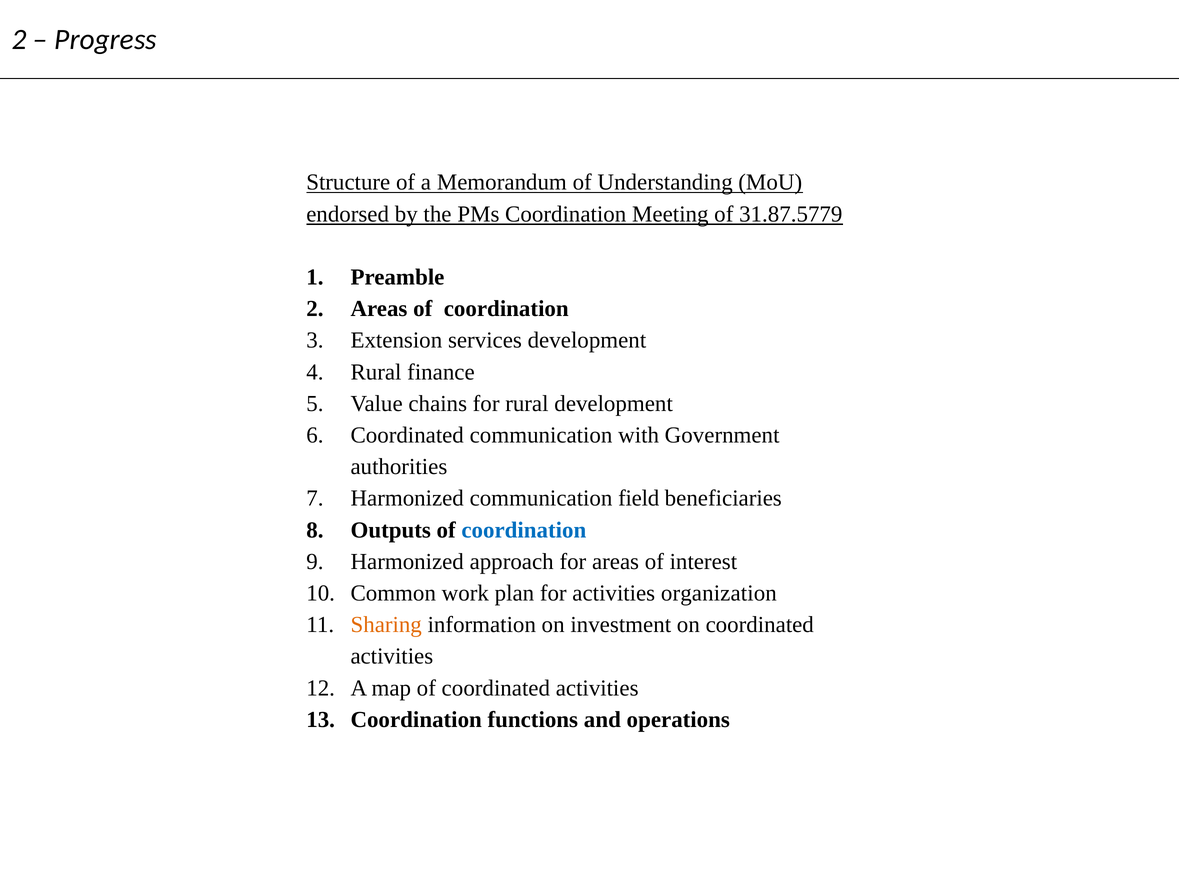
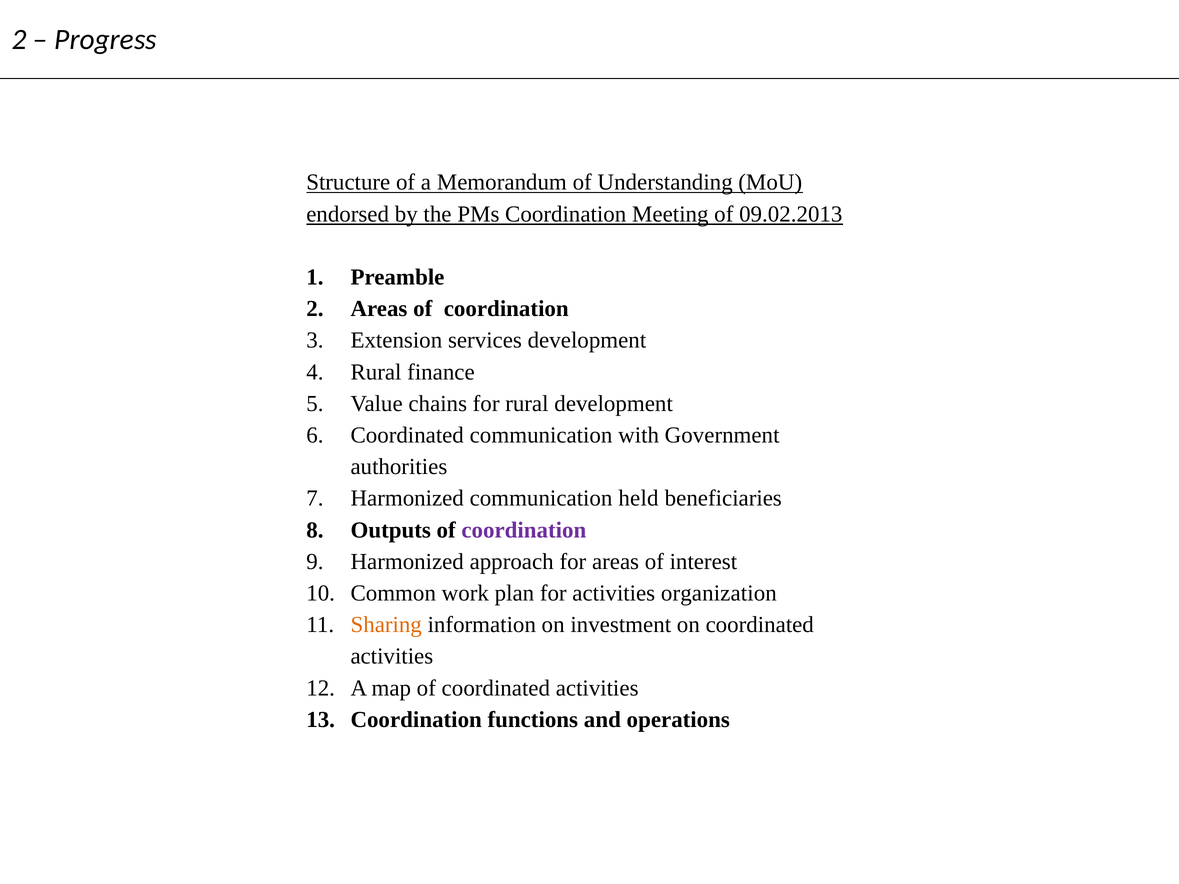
31.87.5779: 31.87.5779 -> 09.02.2013 (791, 214)
field: field -> held (638, 499)
coordination colour: blue -> purple (524, 530)
